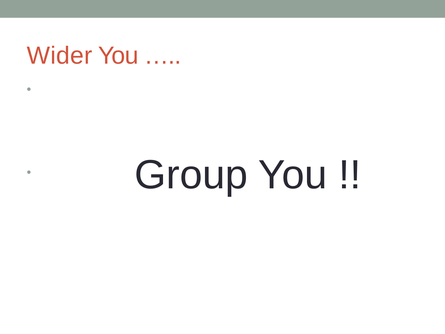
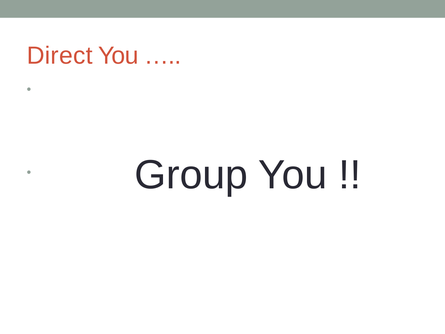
Wider: Wider -> Direct (60, 55)
